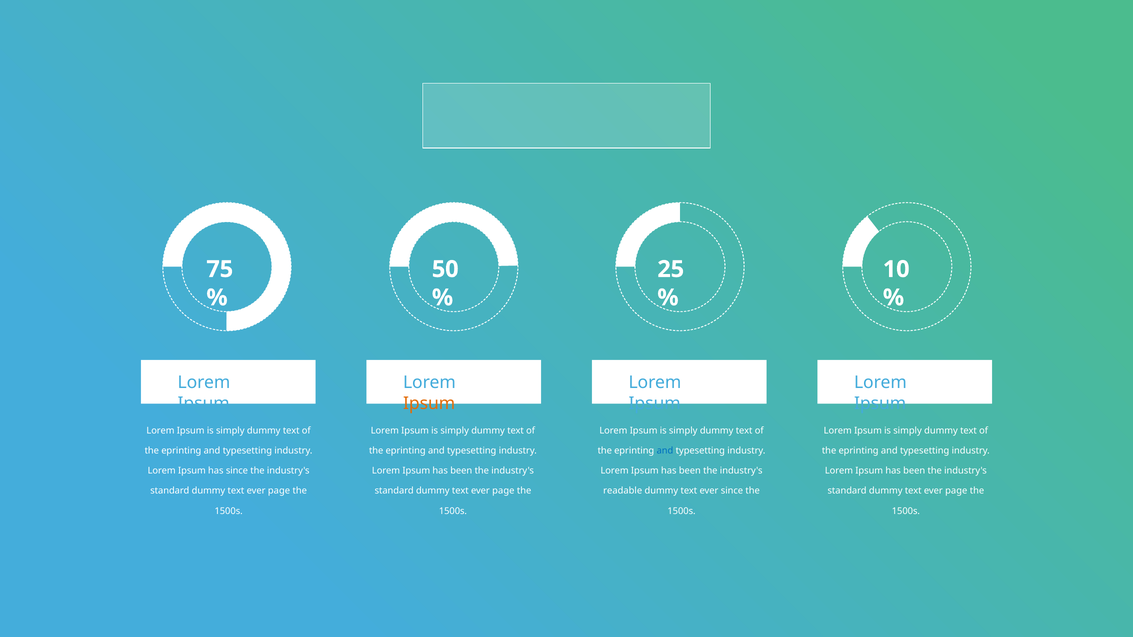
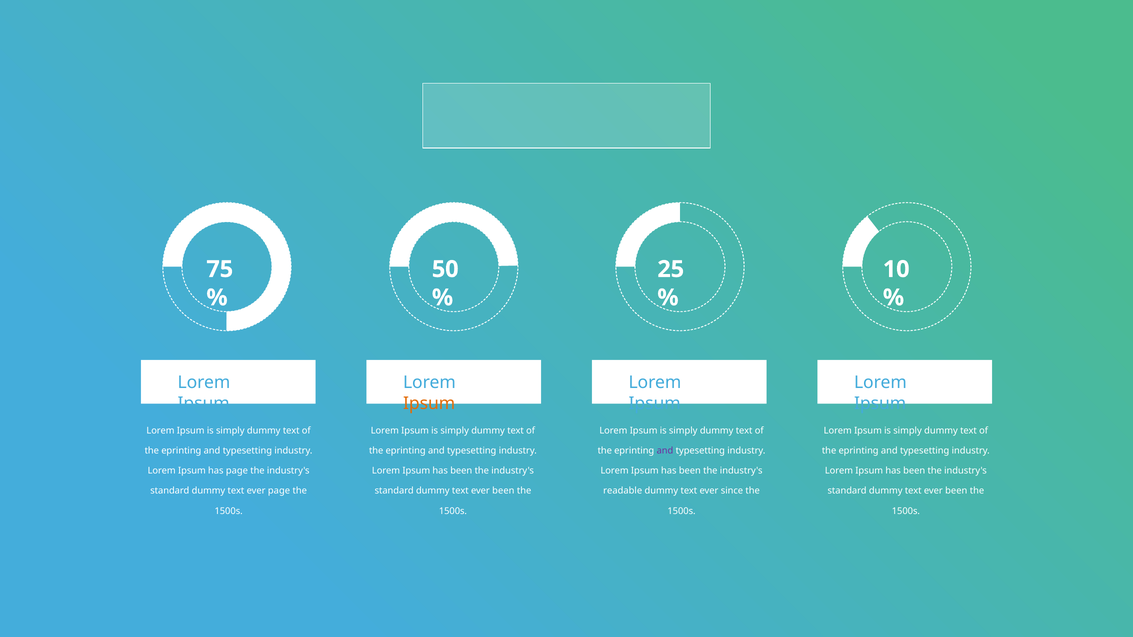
and colour: blue -> purple (665, 451)
has since: since -> page (237, 471)
page: page -> been (503, 491)
page: page -> been (956, 491)
